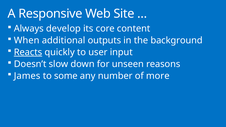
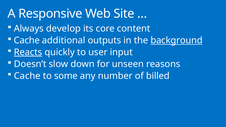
When: When -> Cache (27, 40)
background underline: none -> present (177, 40)
James: James -> Cache (27, 76)
more: more -> billed (158, 76)
